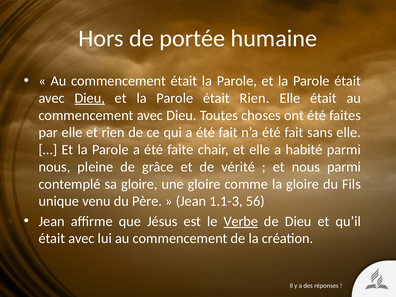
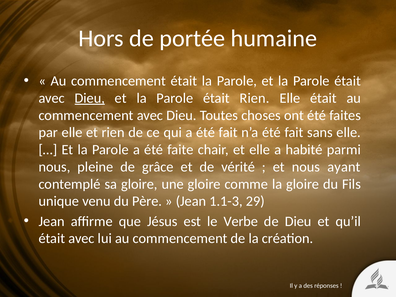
nous parmi: parmi -> ayant (344, 167)
56: 56 -> 29 (255, 201)
Verbe underline: present -> none (241, 221)
